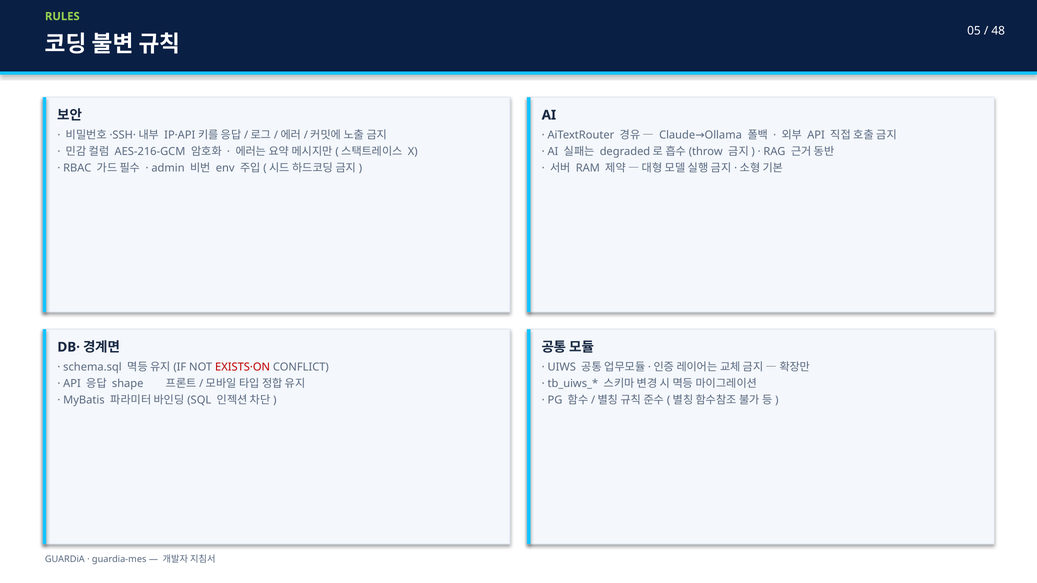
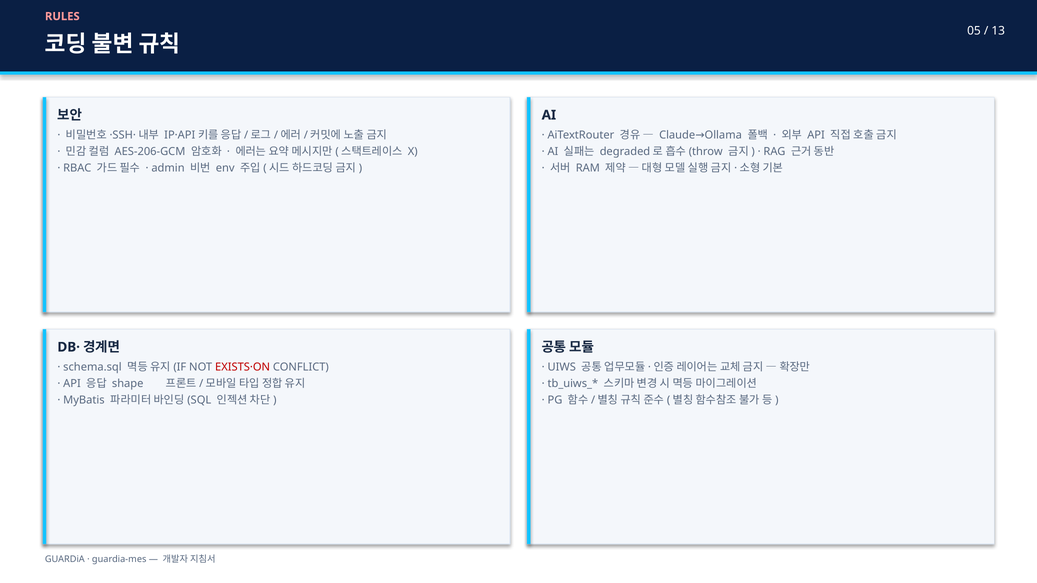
RULES colour: light green -> pink (62, 16)
48: 48 -> 13 (998, 31)
AES-216-GCM: AES-216-GCM -> AES-206-GCM (150, 152)
